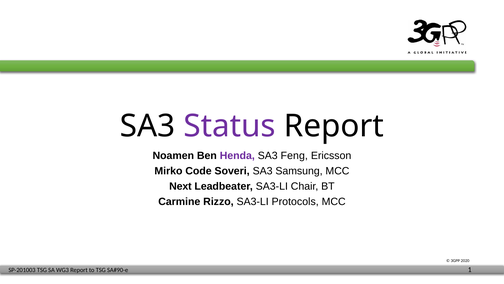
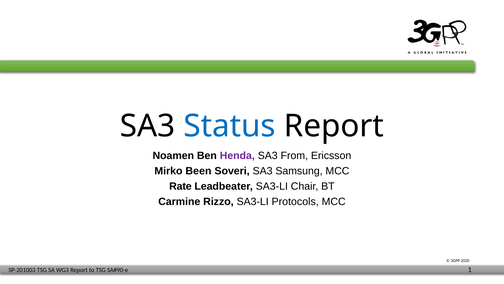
Status colour: purple -> blue (230, 126)
Feng: Feng -> From (294, 155)
Code: Code -> Been (198, 171)
Next: Next -> Rate (180, 186)
